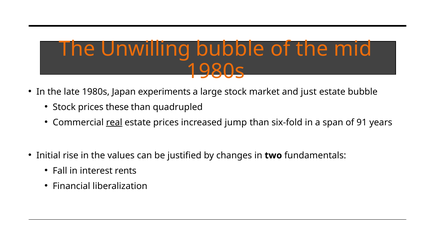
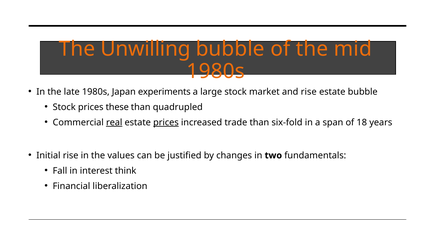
and just: just -> rise (309, 92)
prices underline: none -> present (166, 122)
jump: jump -> trade (236, 122)
91: 91 -> 18 (362, 122)
rents: rents -> think (126, 171)
